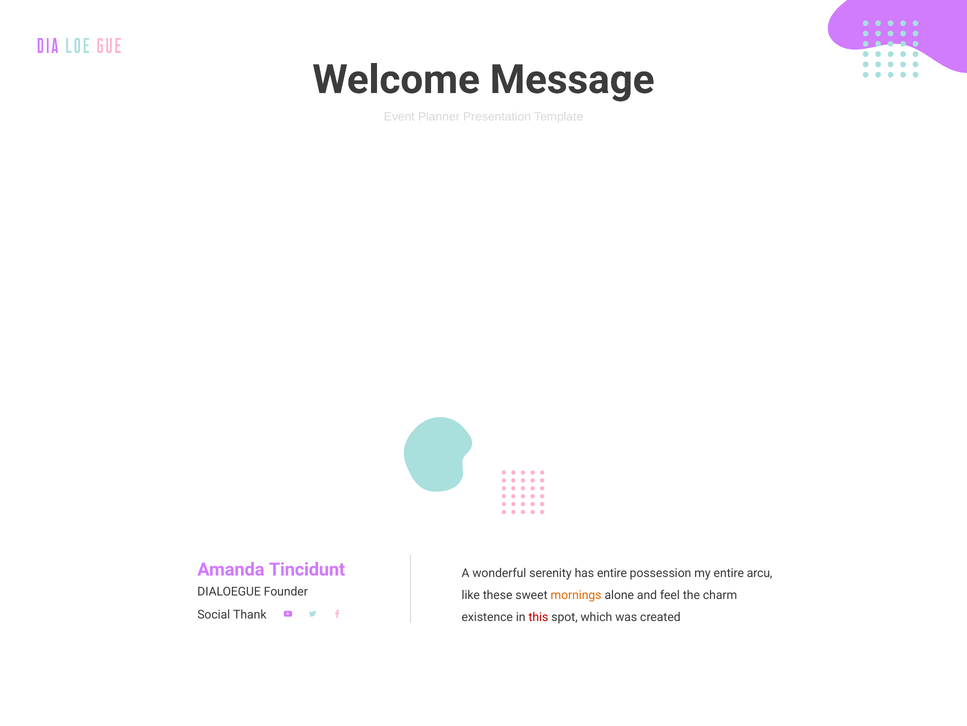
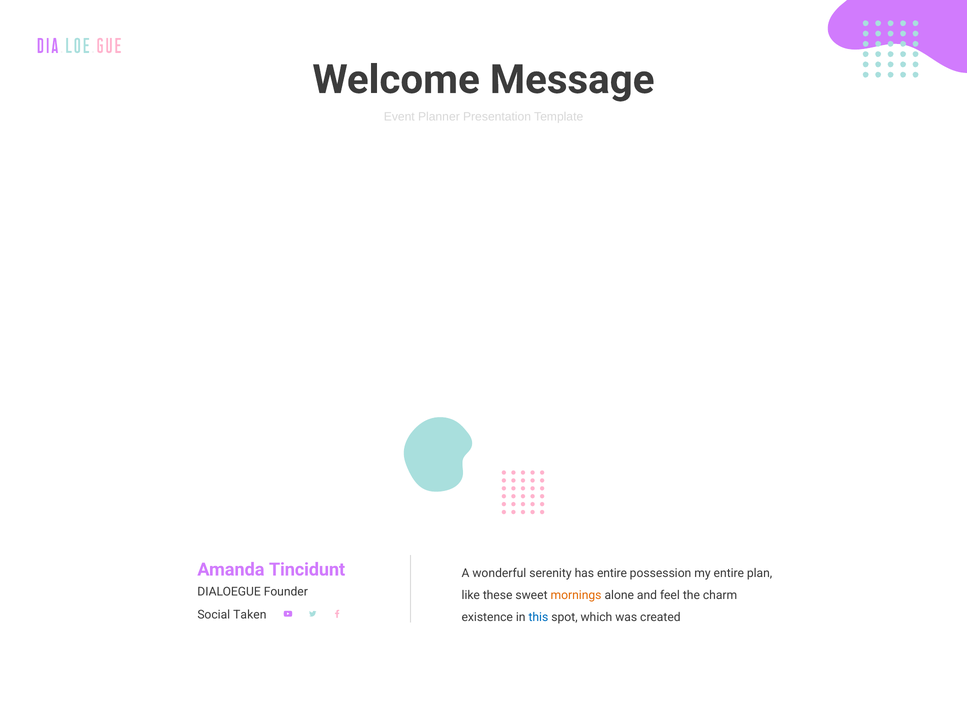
arcu: arcu -> plan (760, 573)
Thank: Thank -> Taken (250, 614)
this colour: red -> blue (538, 616)
